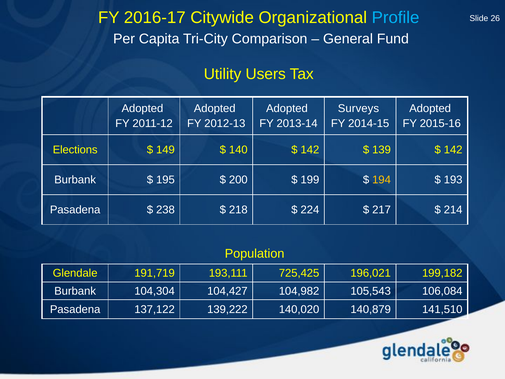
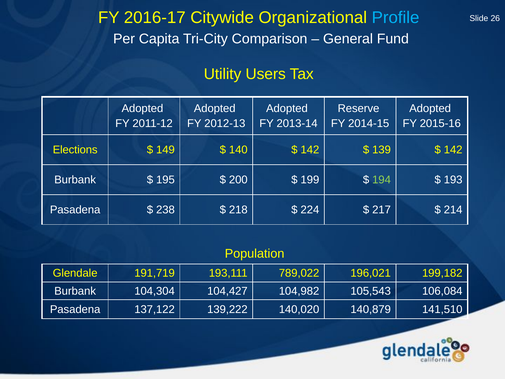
Surveys: Surveys -> Reserve (359, 109)
194 colour: yellow -> light green (382, 180)
725,425: 725,425 -> 789,022 (299, 273)
